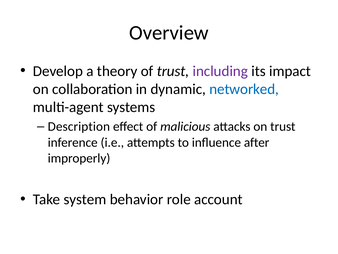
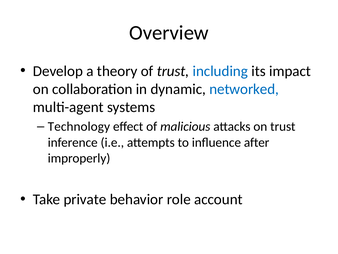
including colour: purple -> blue (220, 71)
Description: Description -> Technology (79, 126)
system: system -> private (85, 199)
